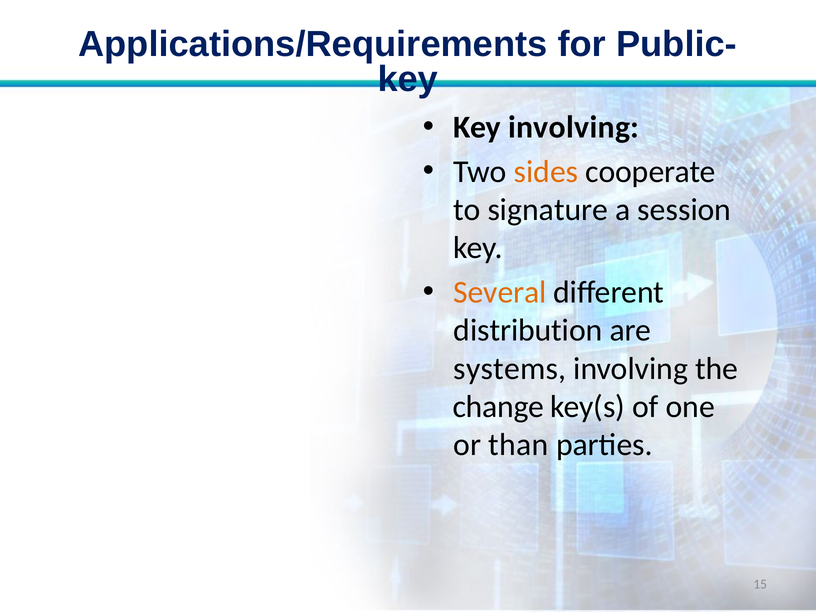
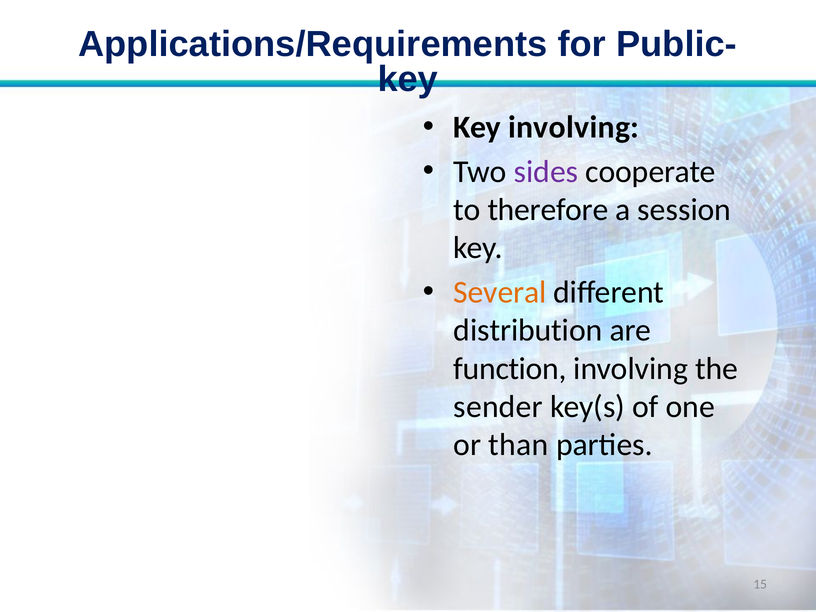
sides colour: orange -> purple (546, 172)
signature: signature -> therefore (548, 210)
systems: systems -> function (510, 369)
change: change -> sender (498, 407)
